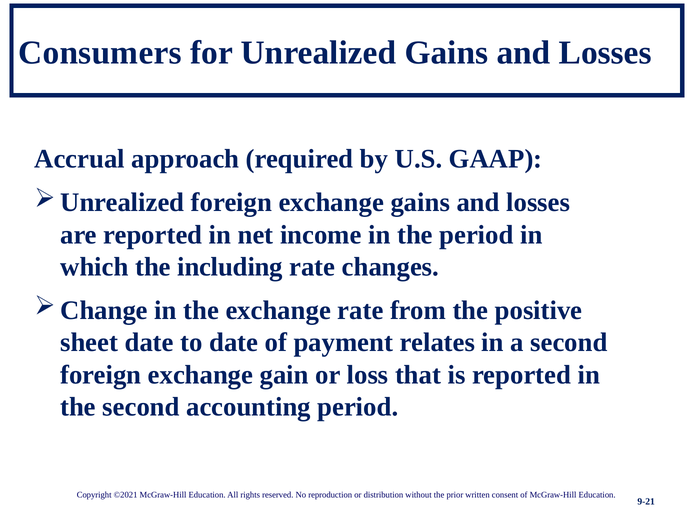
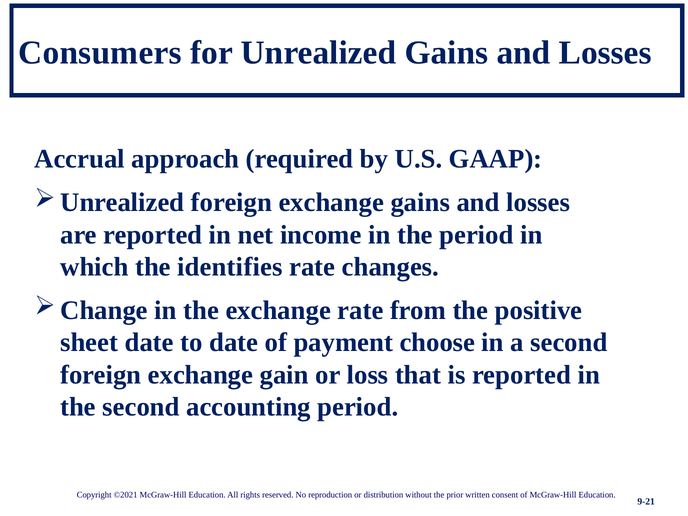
including: including -> identifies (230, 267)
relates: relates -> choose (437, 343)
